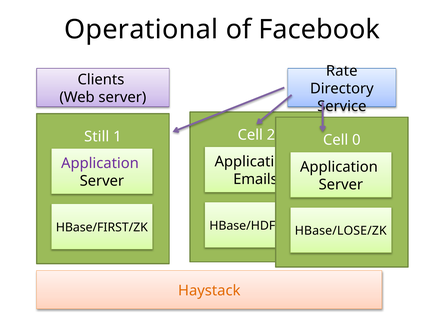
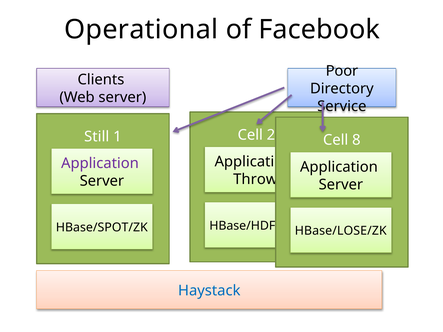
Rate: Rate -> Poor (342, 71)
0: 0 -> 8 (356, 140)
Emails: Emails -> Throw (255, 179)
HBase/FIRST/ZK: HBase/FIRST/ZK -> HBase/SPOT/ZK (102, 228)
Haystack colour: orange -> blue (209, 291)
